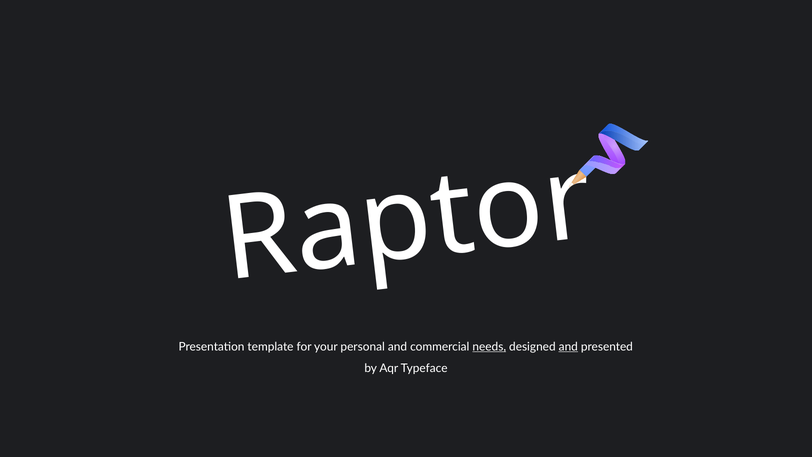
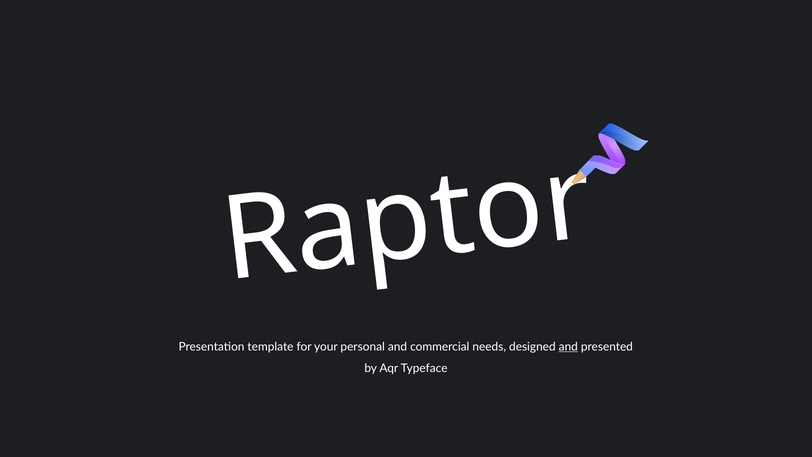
needs underline: present -> none (489, 347)
